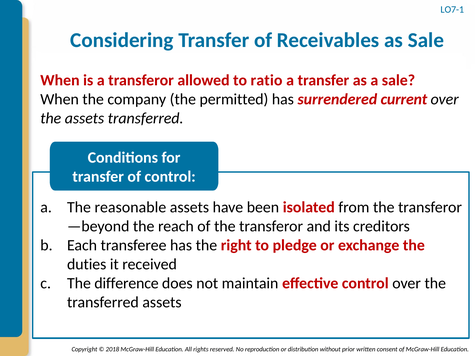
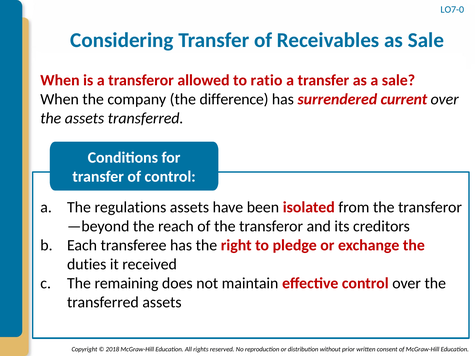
LO7-1: LO7-1 -> LO7-0 (452, 9)
permitted: permitted -> difference (234, 99)
reasonable: reasonable -> regulations (130, 207)
difference: difference -> remaining (126, 283)
